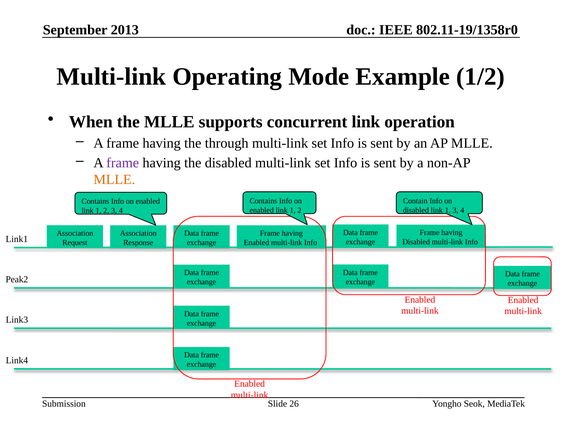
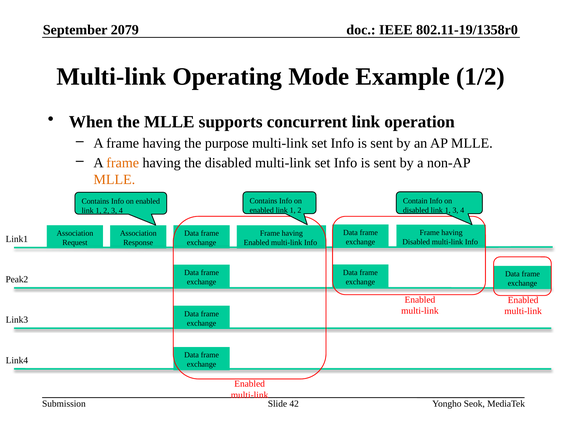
2013: 2013 -> 2079 (125, 30)
through: through -> purpose (227, 143)
frame colour: purple -> orange (123, 163)
26: 26 -> 42 (294, 404)
